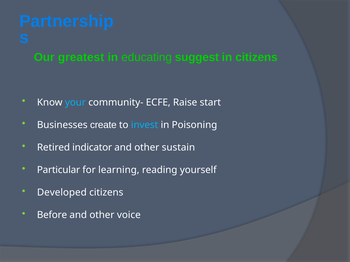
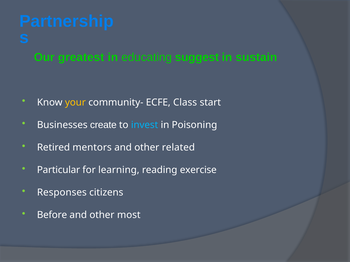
in citizens: citizens -> sustain (256, 57)
your colour: light blue -> yellow (75, 103)
Raise: Raise -> Class (185, 103)
indicator: indicator -> mentors (92, 148)
sustain: sustain -> related (178, 148)
yourself: yourself -> exercise (198, 170)
Developed: Developed -> Responses (62, 193)
voice: voice -> most (129, 215)
